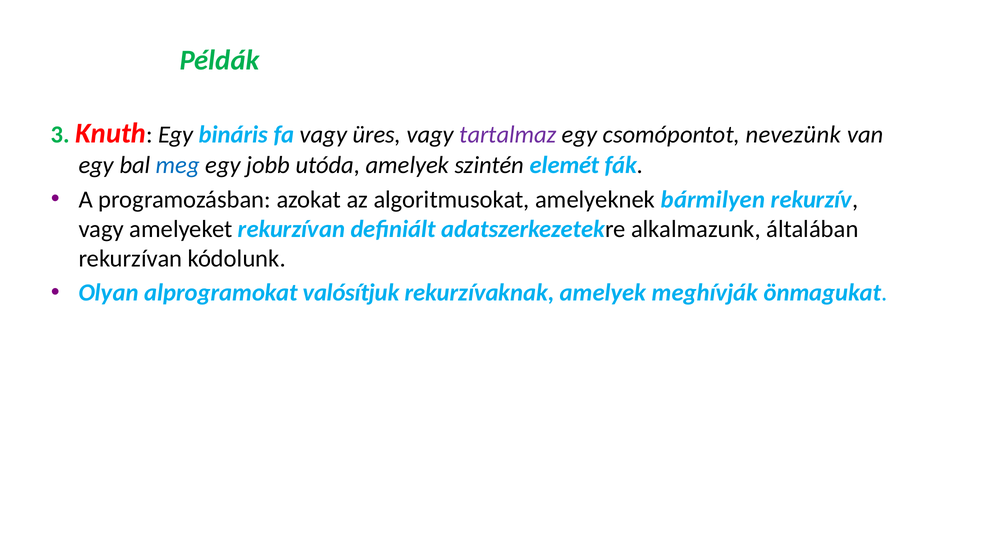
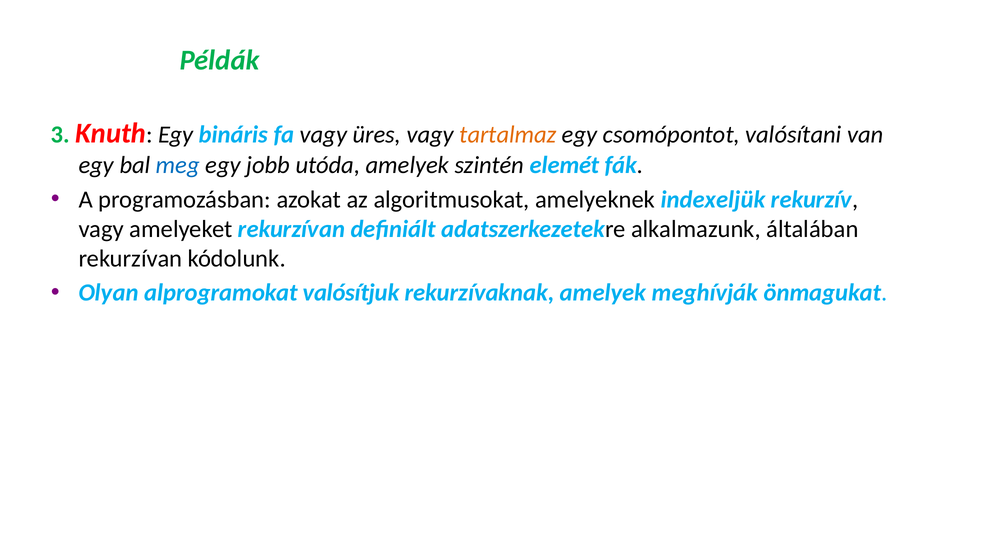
tartalmaz colour: purple -> orange (508, 135)
nevezünk: nevezünk -> valósítani (793, 135)
bármilyen: bármilyen -> indexeljük (713, 200)
